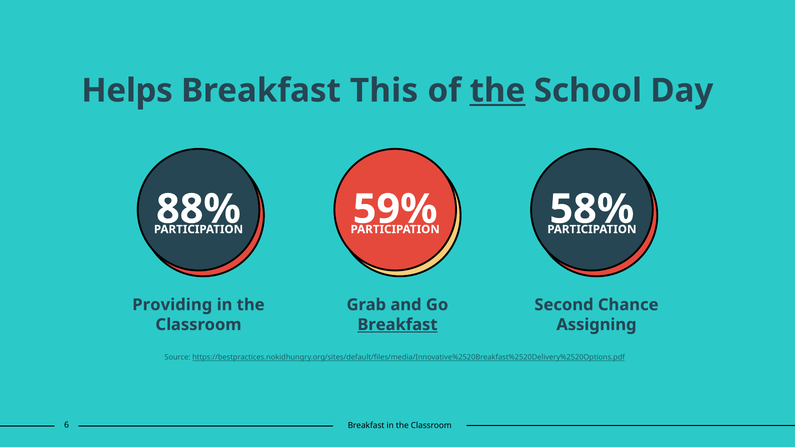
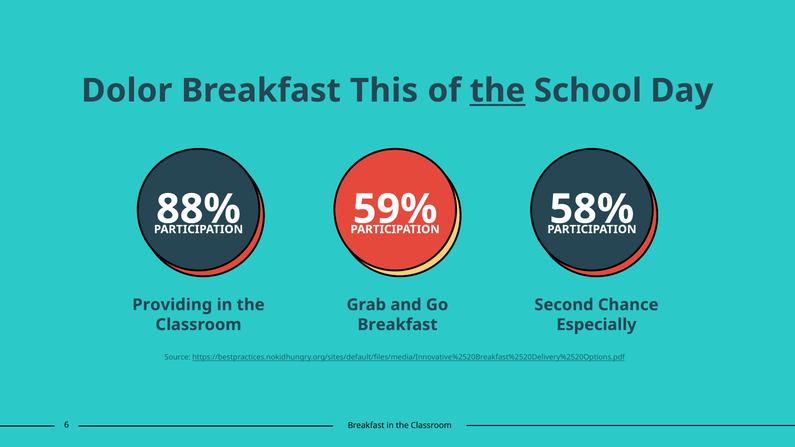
Helps: Helps -> Dolor (127, 91)
Breakfast underline: present -> none (397, 325)
Assigning: Assigning -> Especially (596, 325)
